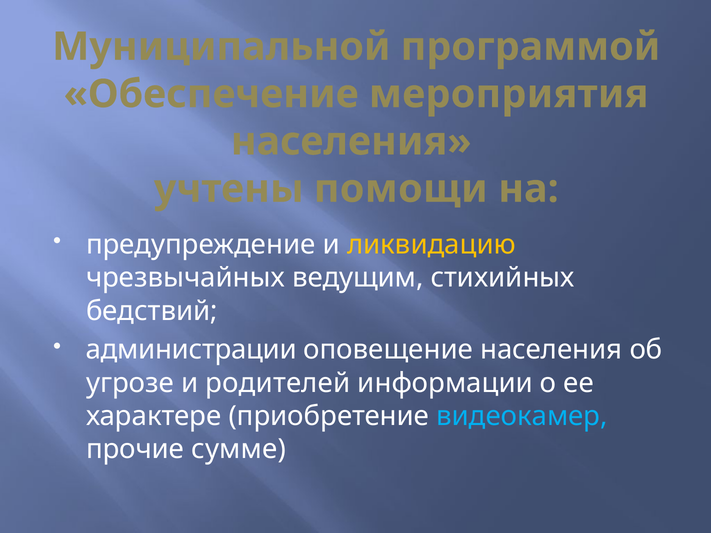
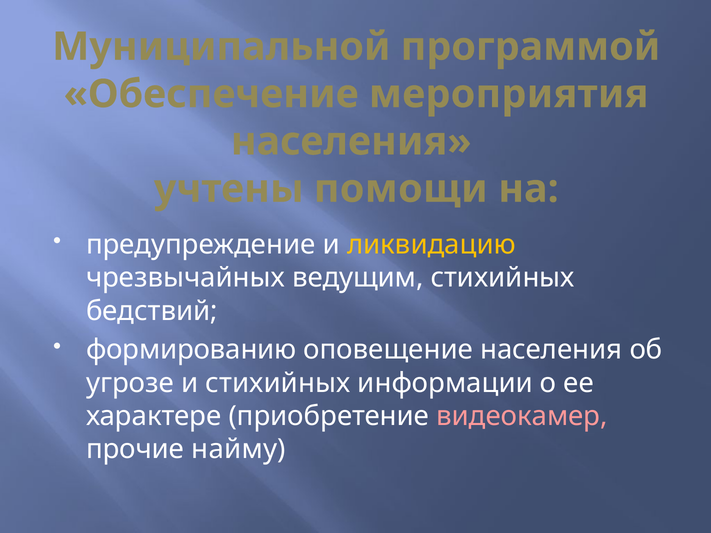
администрации: администрации -> формированию (191, 350)
и родителей: родителей -> стихийных (278, 383)
видеокамер colour: light blue -> pink (522, 416)
сумме: сумме -> найму (239, 450)
